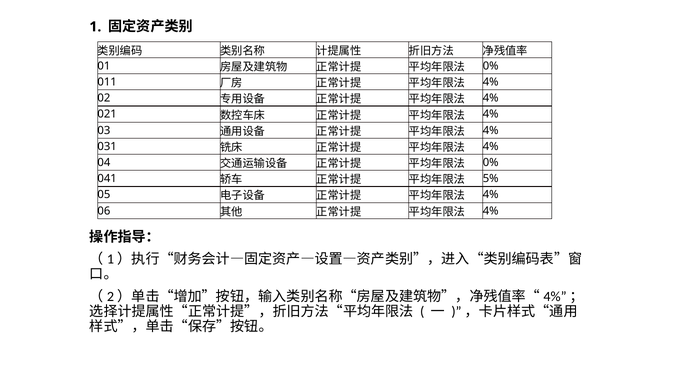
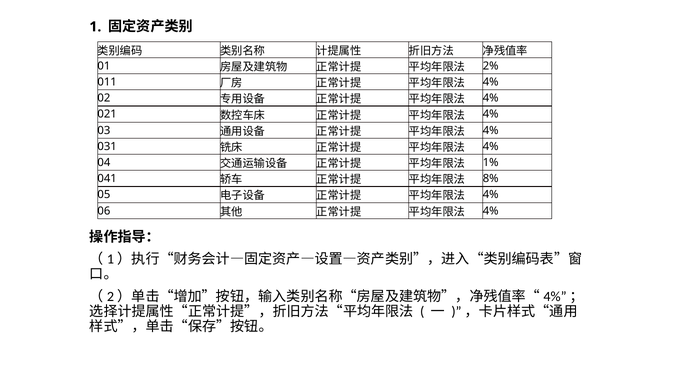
0%: 0% -> 2% (491, 66)
0%: 0% -> 1% (491, 163)
5%: 5% -> 8% (491, 179)
